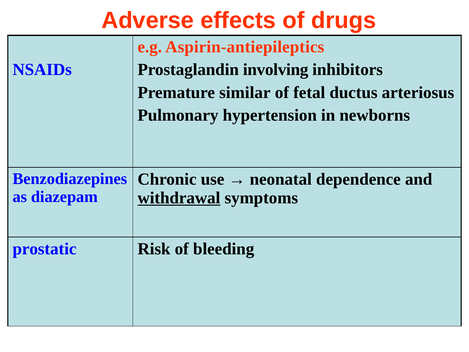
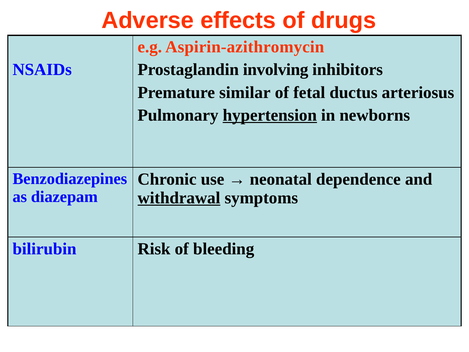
Aspirin-antiepileptics: Aspirin-antiepileptics -> Aspirin-azithromycin (245, 47)
hypertension underline: none -> present (270, 115)
prostatic: prostatic -> bilirubin (44, 249)
